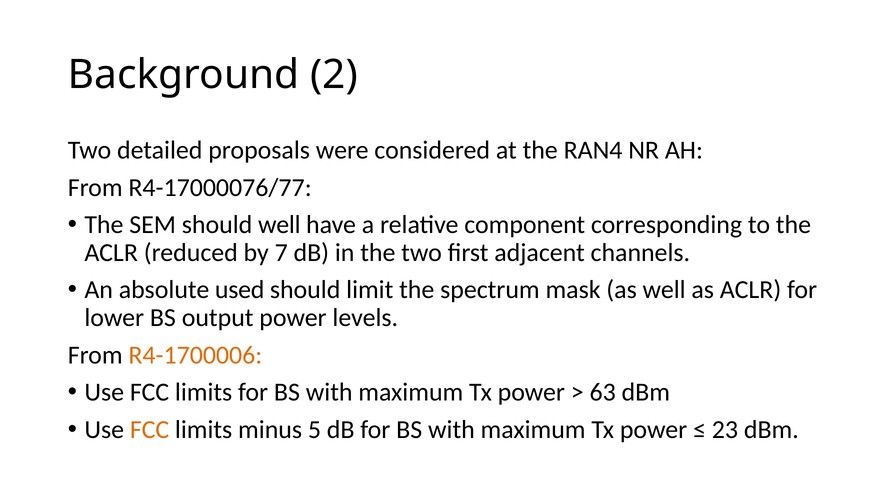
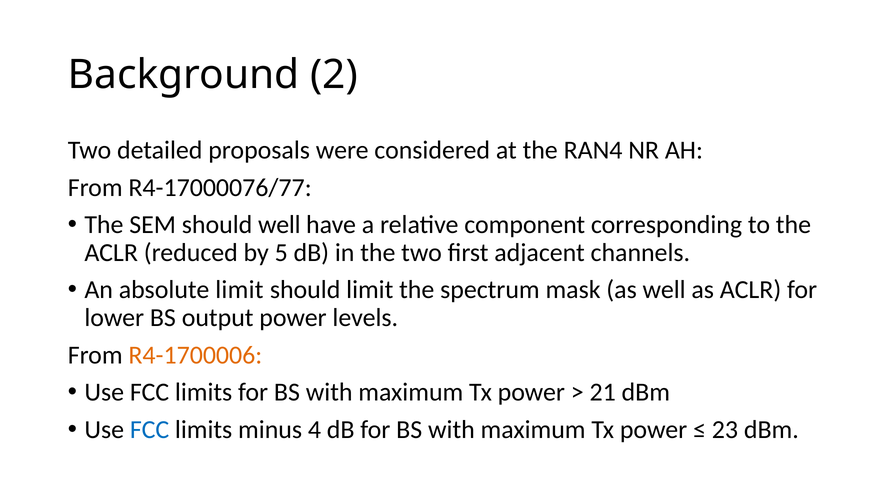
7: 7 -> 5 (281, 253)
absolute used: used -> limit (239, 290)
63: 63 -> 21 (603, 392)
FCC colour: orange -> blue (150, 429)
5: 5 -> 4 (314, 429)
